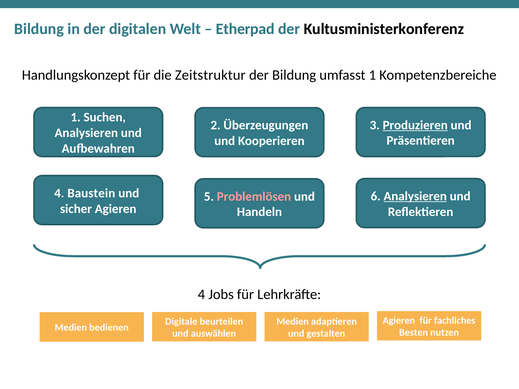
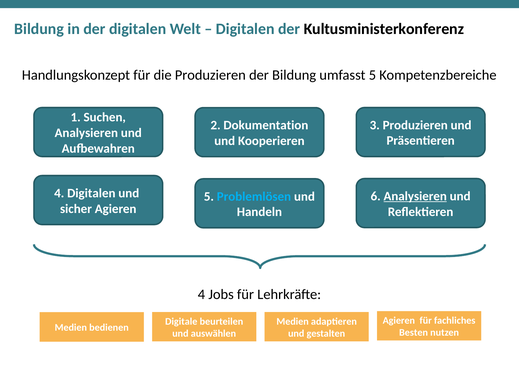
Etherpad: Etherpad -> Digitalen (245, 29)
die Zeitstruktur: Zeitstruktur -> Produzieren (210, 75)
umfasst 1: 1 -> 5 (372, 75)
Produzieren underline: present -> none (415, 125)
Überzeugungen: Überzeugungen -> Dokumentation (266, 125)
4 Baustein: Baustein -> Digitalen (91, 193)
Problemlösen colour: pink -> light blue (254, 197)
